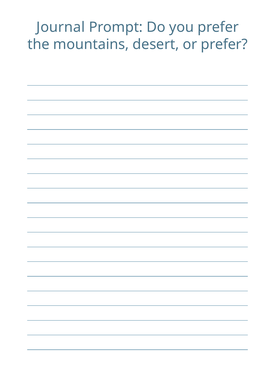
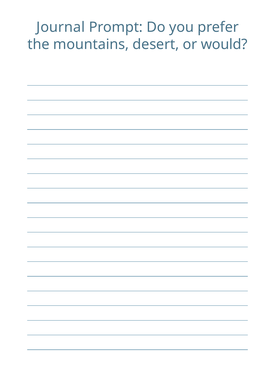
or prefer: prefer -> would (224, 44)
